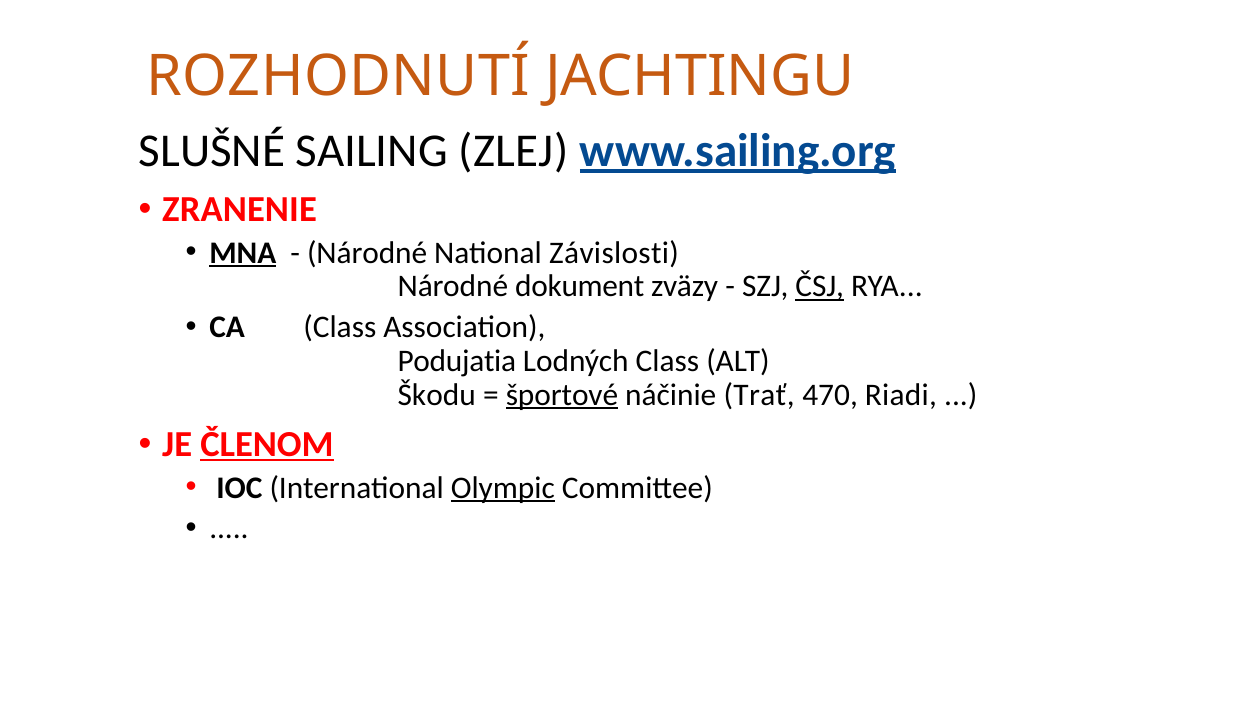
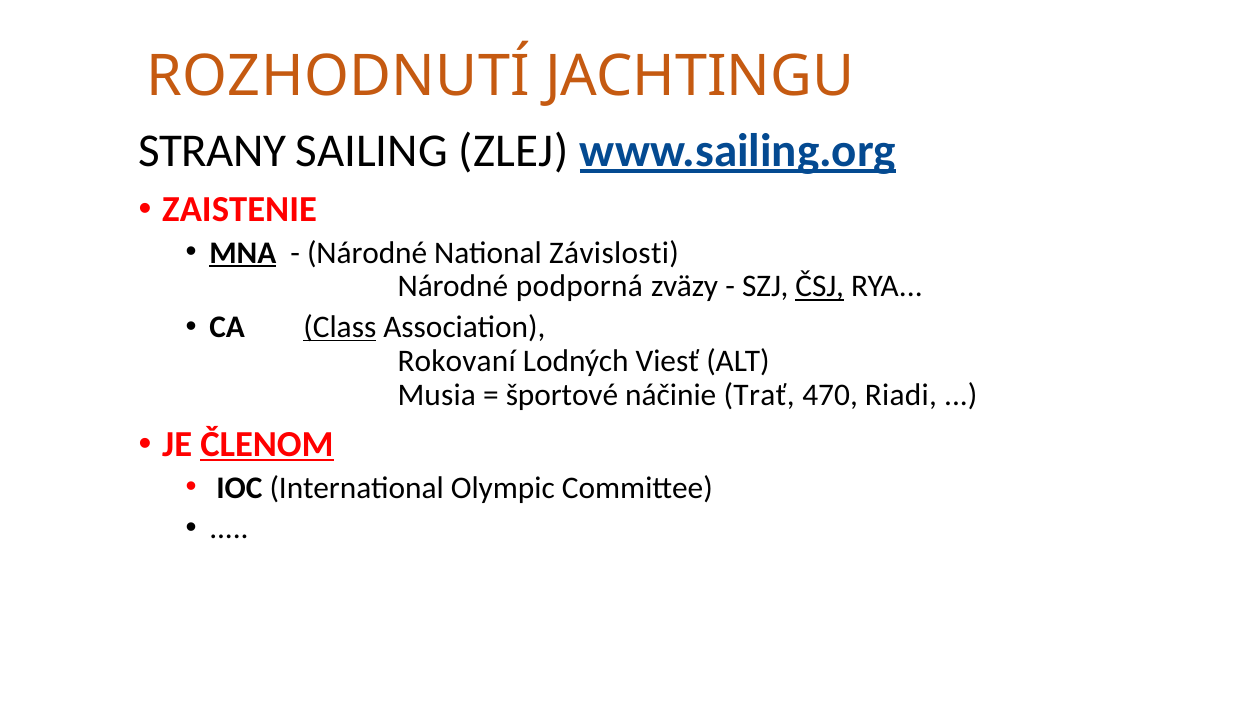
SLUŠNÉ: SLUŠNÉ -> STRANY (212, 151)
ZRANENIE: ZRANENIE -> ZAISTENIE (240, 209)
dokument: dokument -> podporná (579, 287)
Class underline: none -> present (340, 327)
Podujatia: Podujatia -> Rokovaní (457, 361)
Lodných Class: Class -> Viesť (667, 361)
Škodu: Škodu -> Musia (437, 395)
športové underline: present -> none (562, 395)
Olympic underline: present -> none (503, 488)
